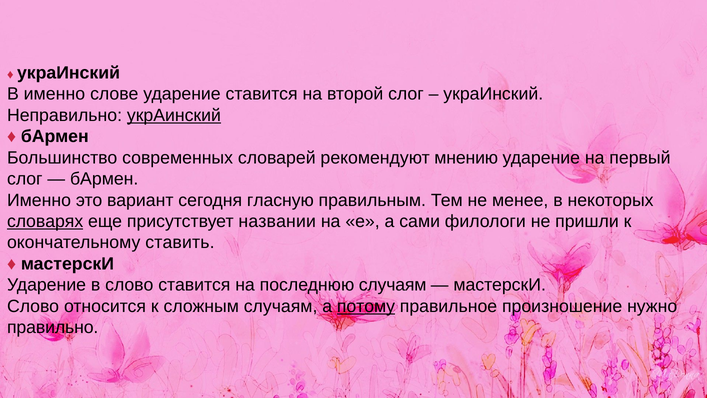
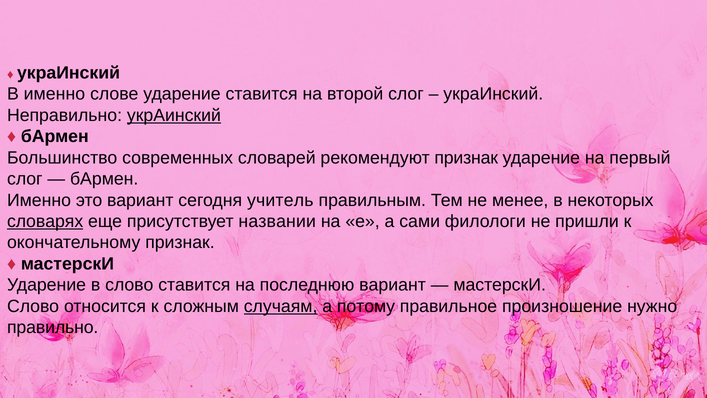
рекомендуют мнению: мнению -> признак (466, 158)
гласную: гласную -> учитель (280, 200)
окончательному ставить: ставить -> признак (180, 242)
последнюю случаям: случаям -> вариант (393, 285)
случаям underline: none -> present (281, 306)
потому underline: present -> none (366, 306)
